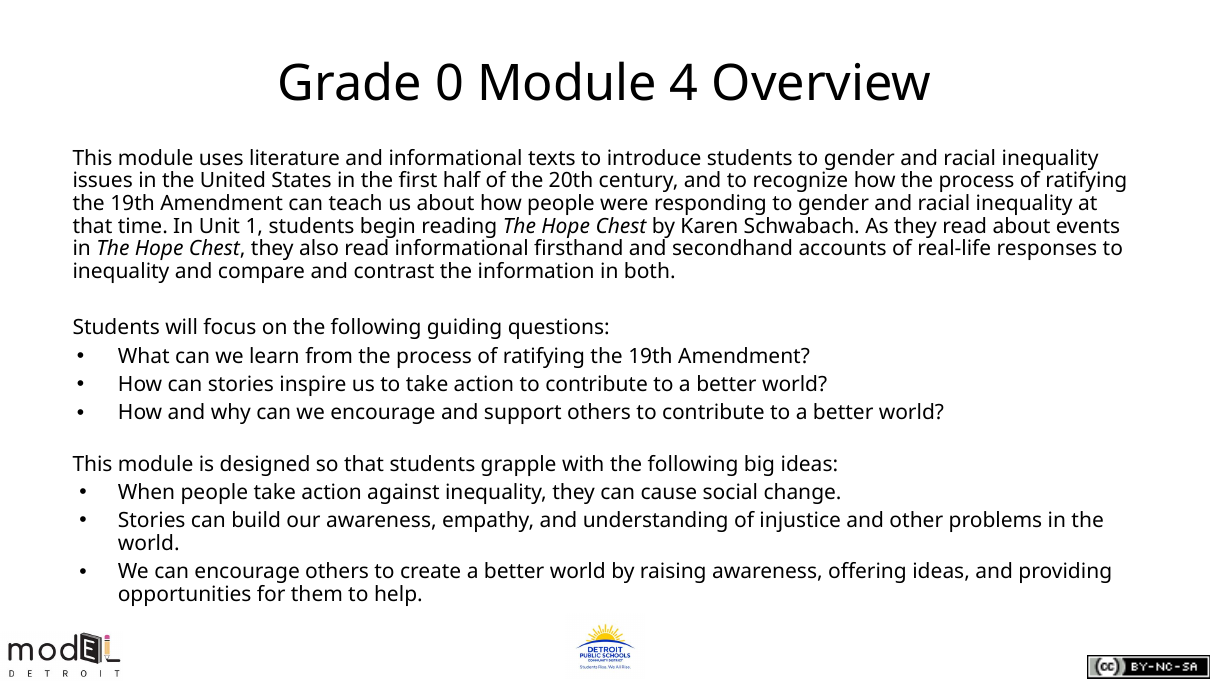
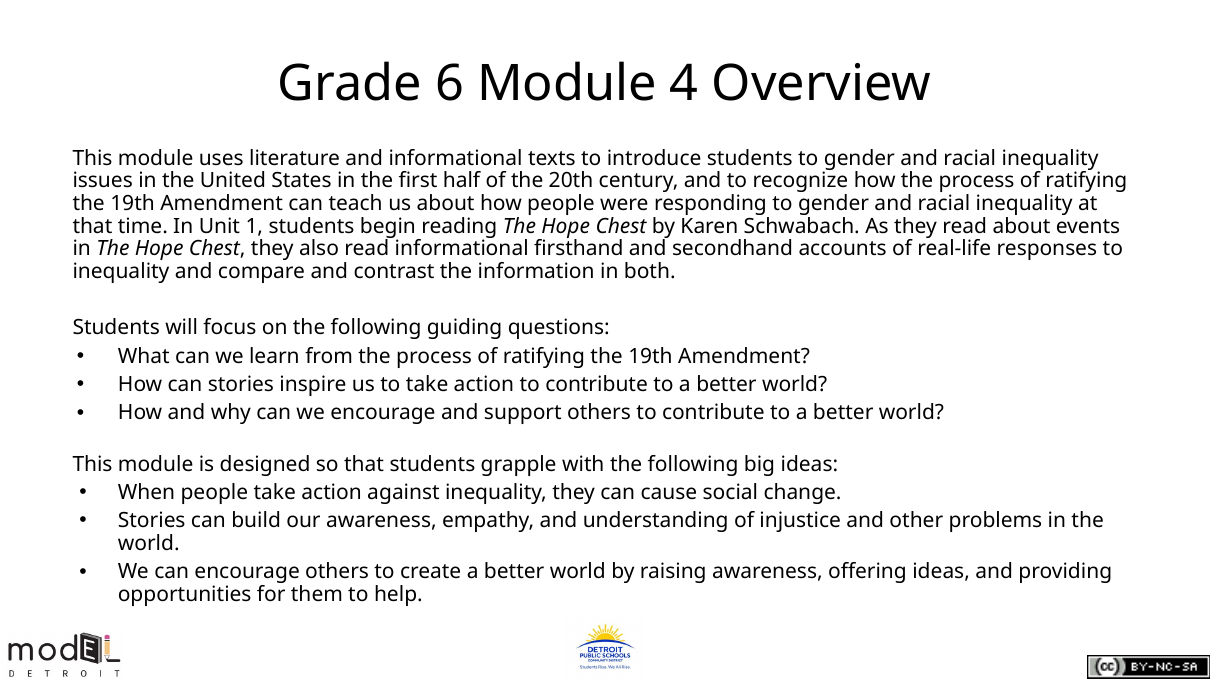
0: 0 -> 6 (450, 84)
